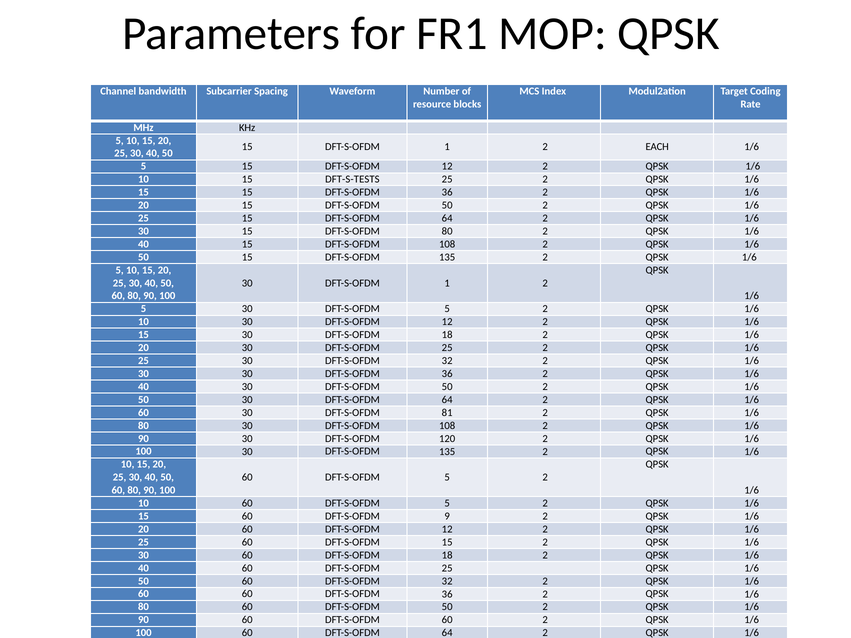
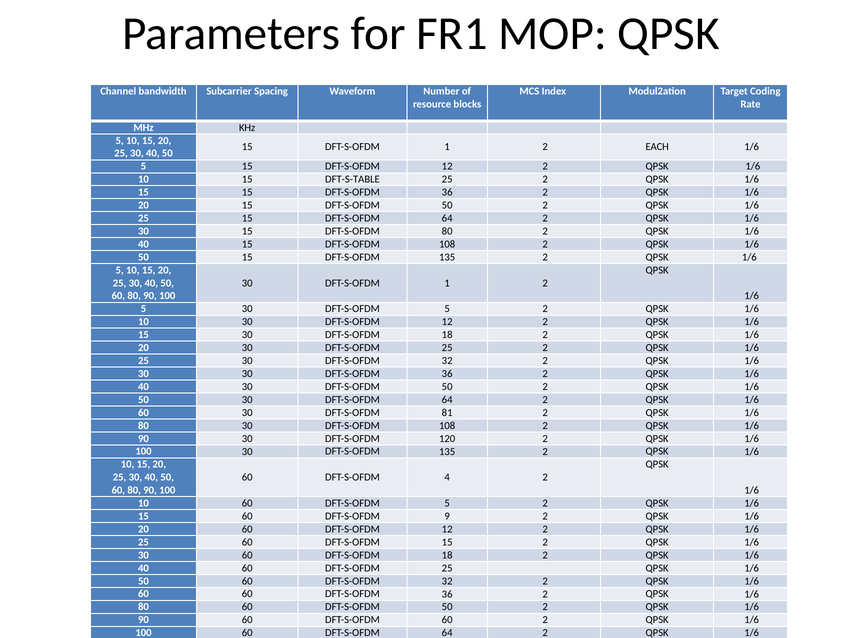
DFT-S-TESTS: DFT-S-TESTS -> DFT-S-TABLE (352, 179)
5: 5 -> 4 (447, 478)
